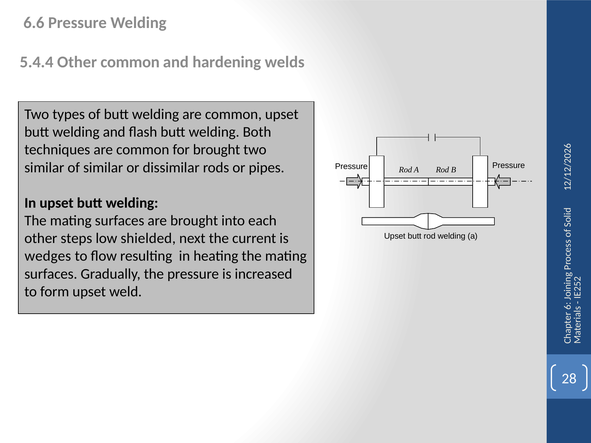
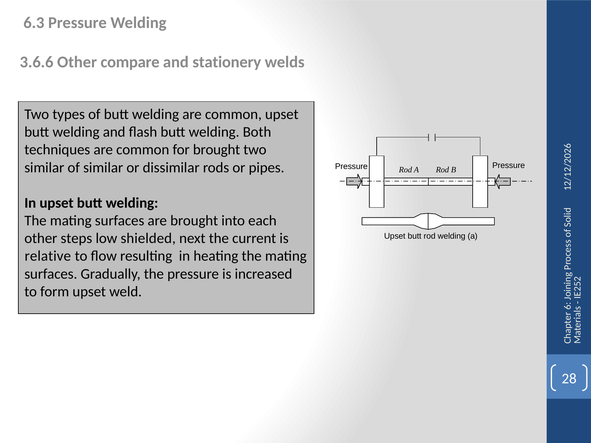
6.6: 6.6 -> 6.3 (34, 23)
5.4.4: 5.4.4 -> 3.6.6 (37, 62)
Other common: common -> compare (130, 62)
hardening: hardening -> stationery (227, 62)
wedges: wedges -> relative (48, 256)
